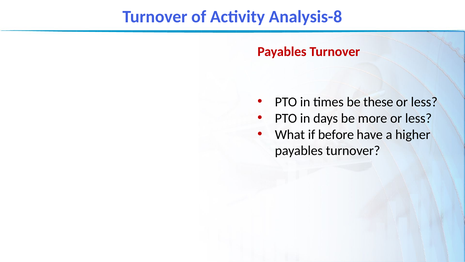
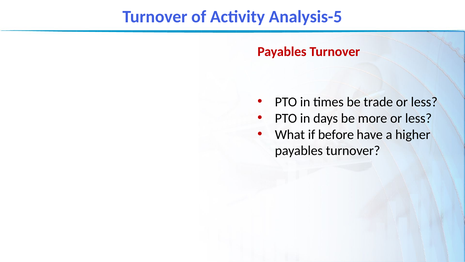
Analysis-8: Analysis-8 -> Analysis-5 (306, 17)
these: these -> trade (378, 102)
